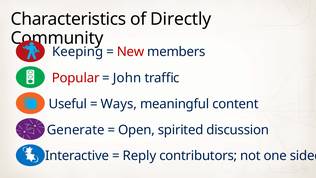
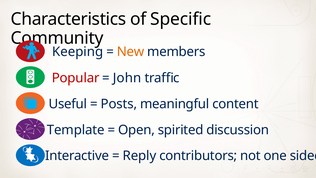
Directly: Directly -> Specific (181, 19)
New colour: red -> orange (131, 52)
Ways: Ways -> Posts (119, 104)
Generate: Generate -> Template (76, 130)
